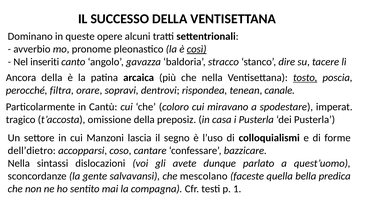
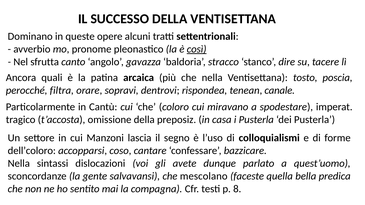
inseriti: inseriti -> sfrutta (45, 62)
Ancora della: della -> quali (52, 78)
tosto underline: present -> none (305, 78)
dell’dietro: dell’dietro -> dell’coloro (32, 151)
1: 1 -> 8 (237, 189)
